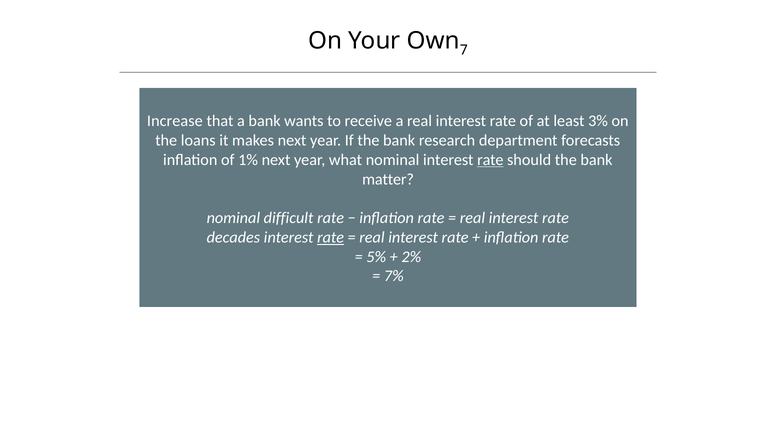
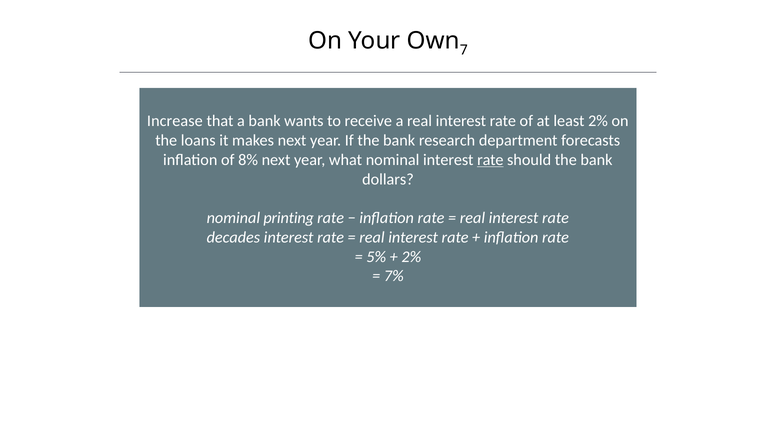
least 3%: 3% -> 2% (598, 121)
1%: 1% -> 8% (248, 160)
matter: matter -> dollars (388, 179)
difficult: difficult -> printing (289, 218)
rate underline: present -> none (331, 238)
